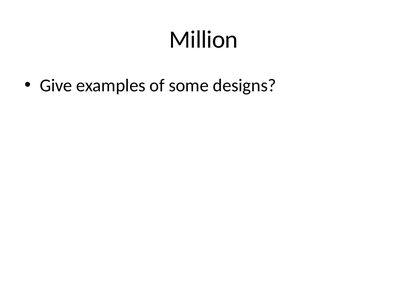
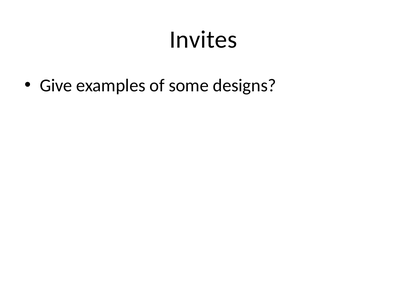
Million: Million -> Invites (203, 39)
